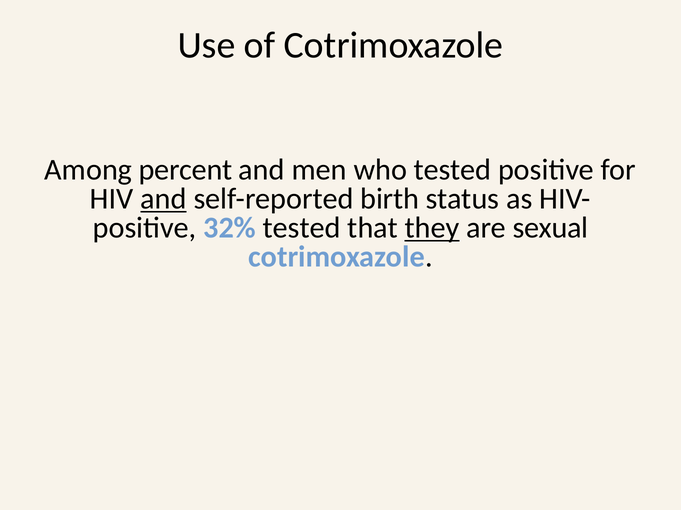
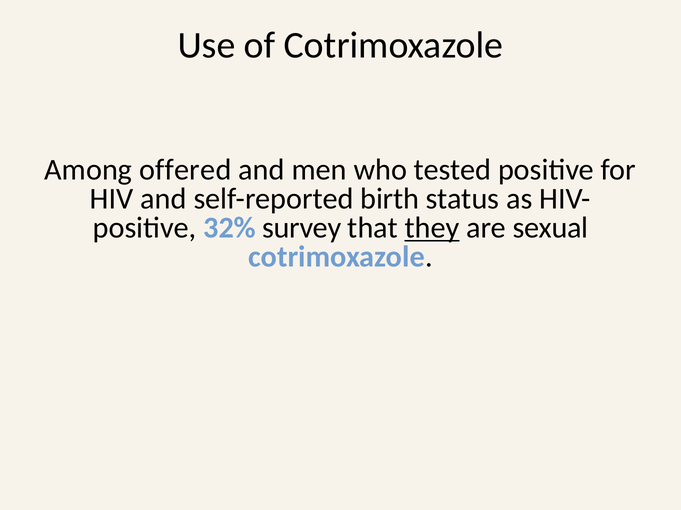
percent: percent -> offered (185, 170)
and underline: present -> none (164, 199)
32% tested: tested -> survey (302, 228)
